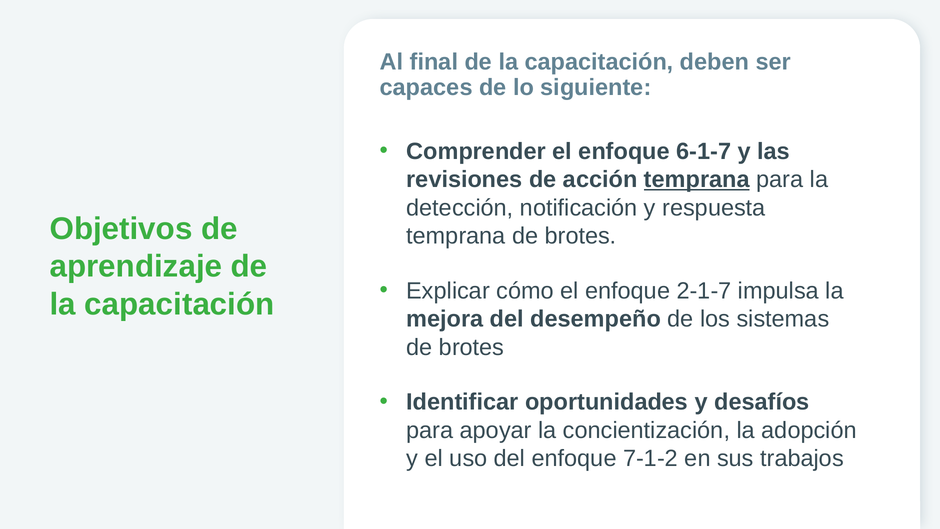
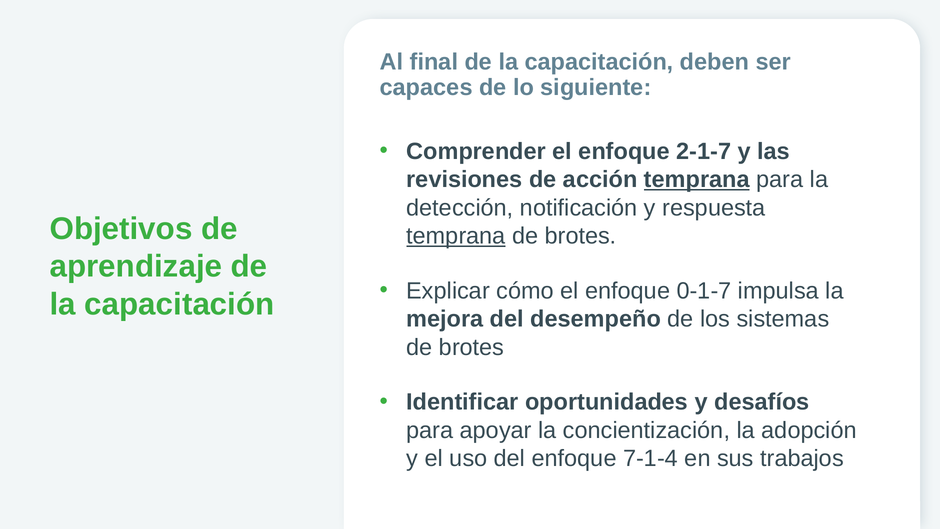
6-1-7: 6-1-7 -> 2-1-7 (704, 151)
temprana underline: none -> present (456, 236)
2-1-7: 2-1-7 -> 0-1-7 (704, 291)
7-1-2: 7-1-2 -> 7-1-4 (651, 458)
